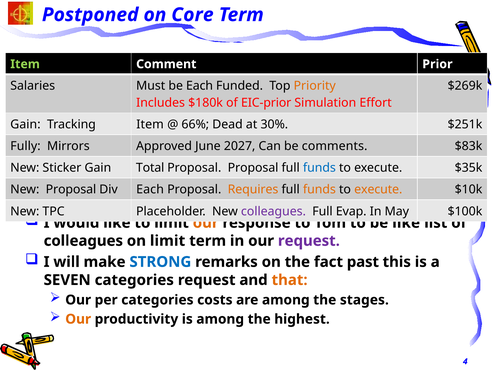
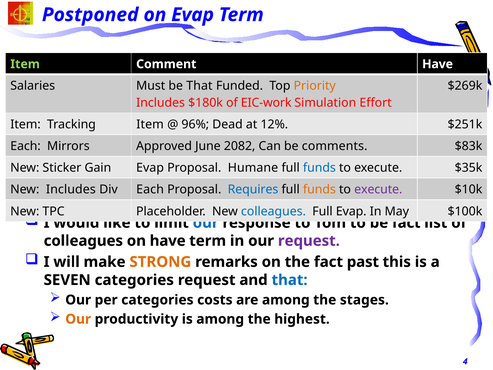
on Core: Core -> Evap (193, 15)
Comment Prior: Prior -> Have (438, 64)
be Each: Each -> That (199, 86)
EIC-prior: EIC-prior -> EIC-work (266, 103)
Gain: Gain -> Item (25, 124)
66%: 66% -> 96% (195, 124)
30%: 30% -> 12% (274, 124)
Fully: Fully -> Each (25, 146)
2027: 2027 -> 2082 (240, 146)
Gain Total: Total -> Evap (150, 168)
Proposal Proposal: Proposal -> Humane (253, 168)
New Proposal: Proposal -> Includes (71, 189)
Requires colour: orange -> blue (253, 189)
execute colour: orange -> purple (378, 189)
colleagues colour: purple -> blue (273, 211)
our colour: orange -> blue (206, 223)
be like: like -> fact (406, 223)
on limit: limit -> have (168, 241)
STRONG colour: blue -> orange (160, 262)
that colour: orange -> blue (290, 280)
